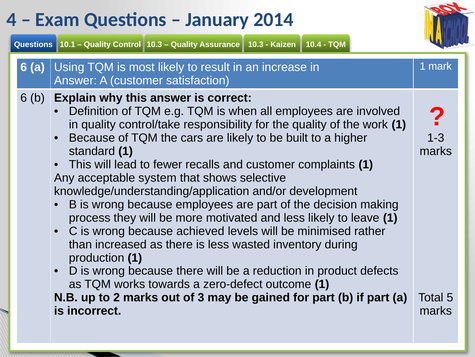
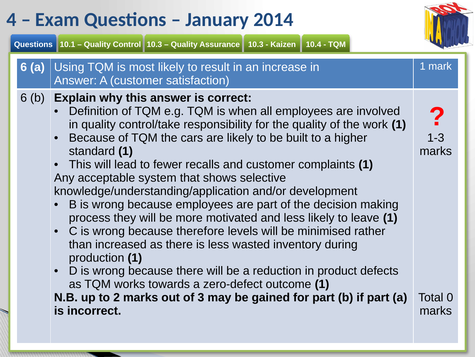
achieved: achieved -> therefore (200, 231)
5: 5 -> 0 (450, 297)
